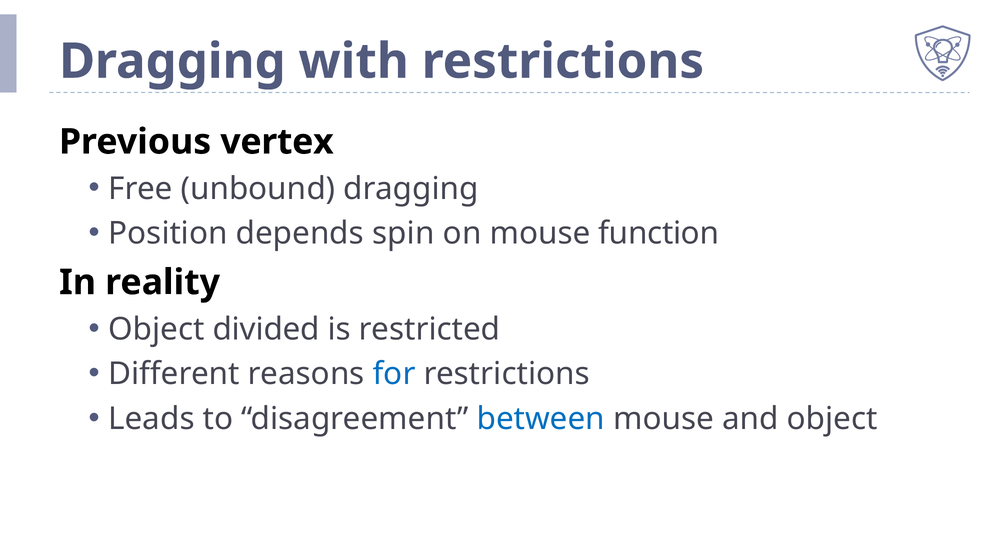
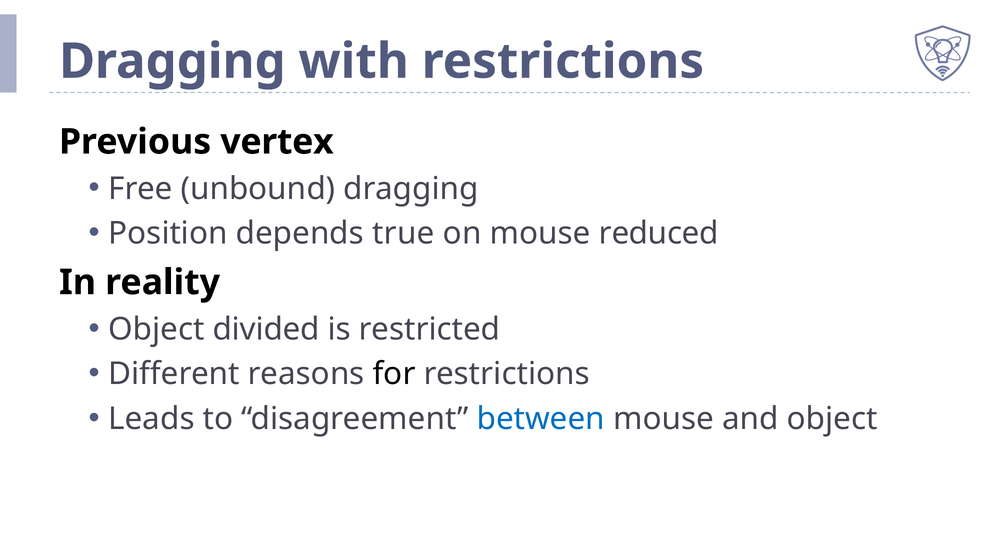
spin: spin -> true (403, 233)
function: function -> reduced (659, 233)
for colour: blue -> black (394, 374)
